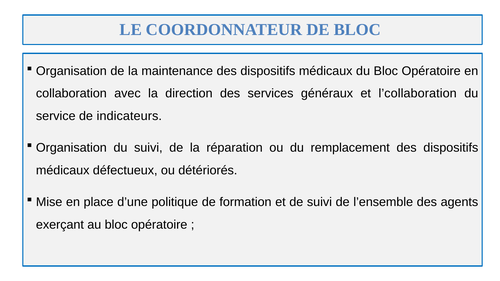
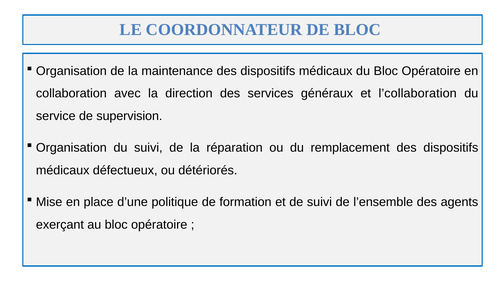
indicateurs: indicateurs -> supervision (129, 116)
